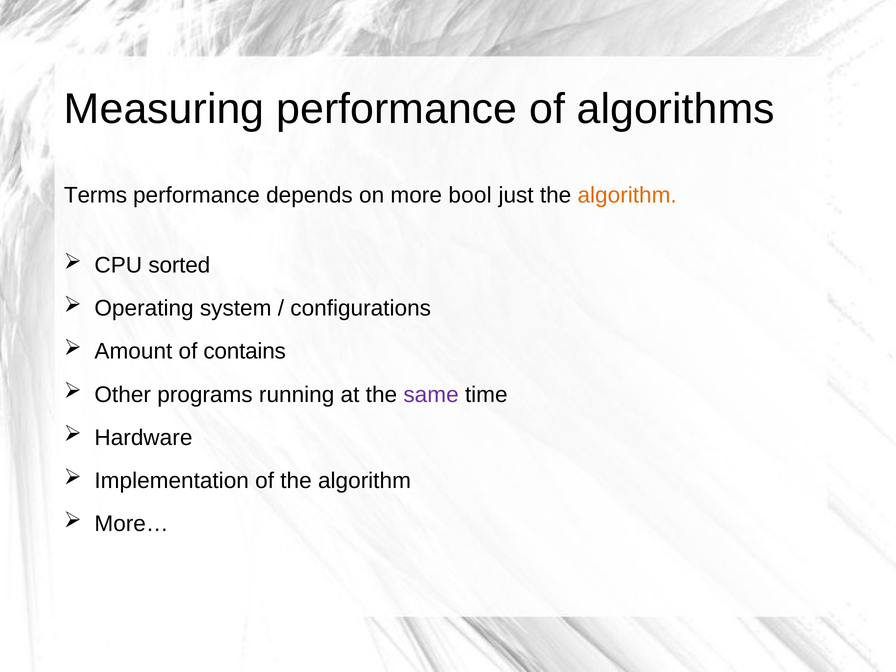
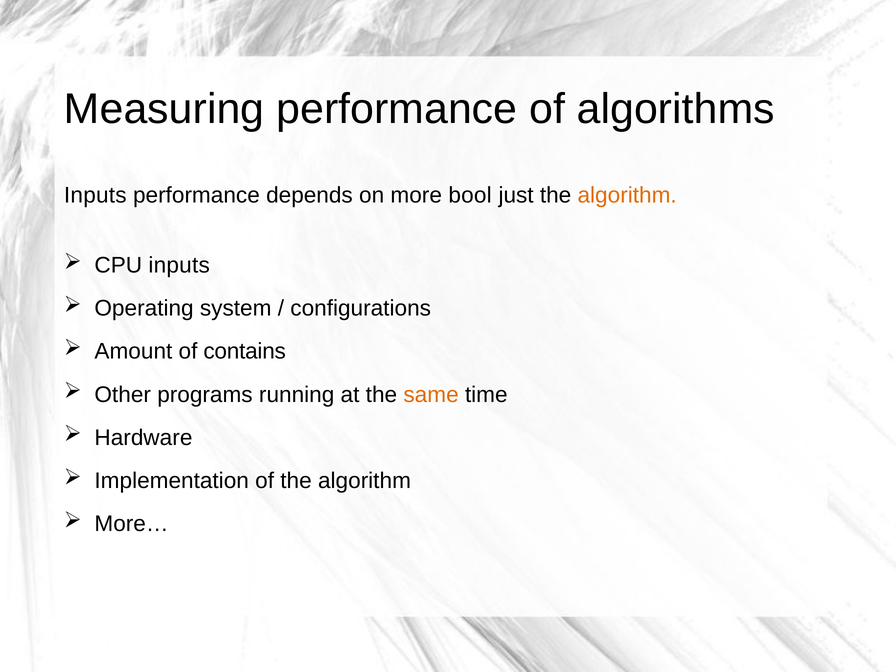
Terms: Terms -> Inputs (95, 195)
CPU sorted: sorted -> inputs (179, 265)
same colour: purple -> orange (431, 395)
